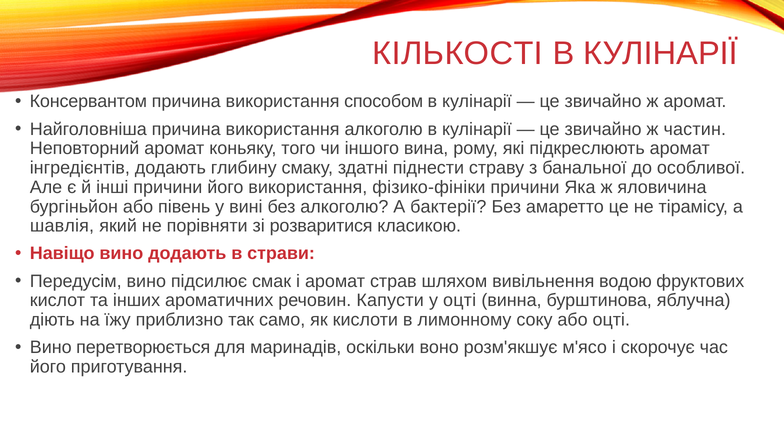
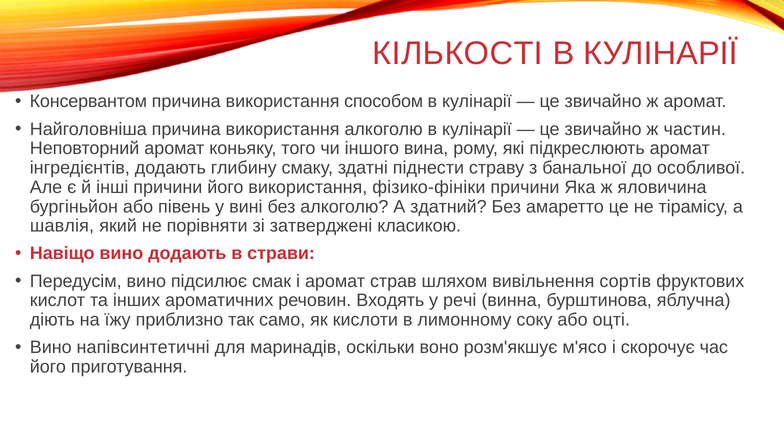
бактерії: бактерії -> здатний (448, 207)
розваритися: розваритися -> затверджені (321, 226)
водою: водою -> сортів (625, 281)
Капусти: Капусти -> Входять (390, 300)
у оцті: оцті -> речі (460, 300)
перетворюється: перетворюється -> напівсинтетичні (143, 347)
